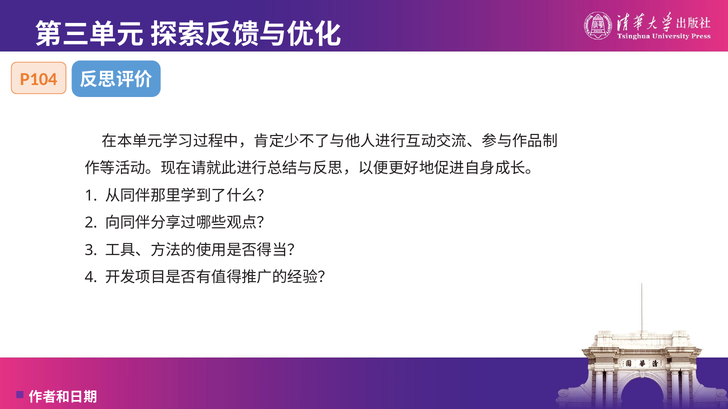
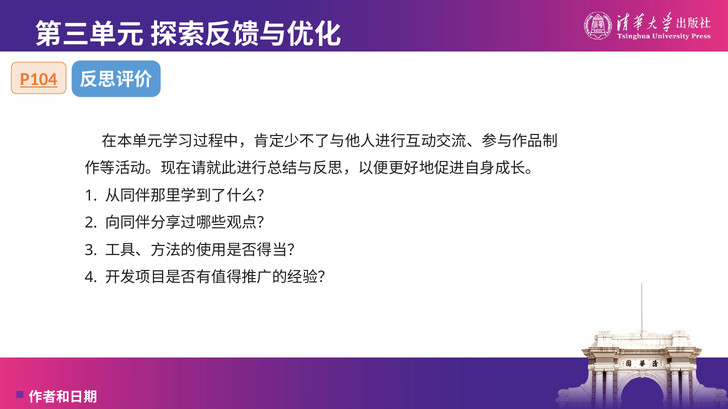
P104 underline: none -> present (39, 79)
